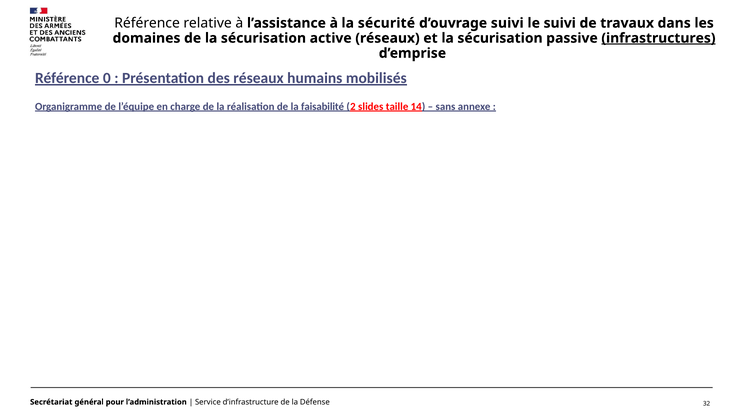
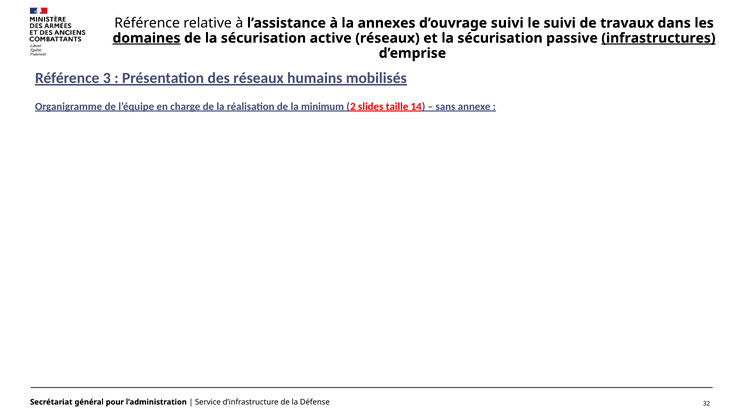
sécurité: sécurité -> annexes (387, 23)
domaines underline: none -> present (146, 38)
0: 0 -> 3 (107, 78)
faisabilité: faisabilité -> minimum (323, 106)
